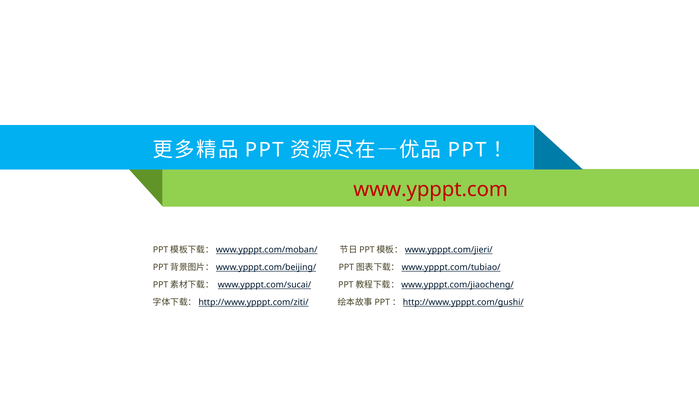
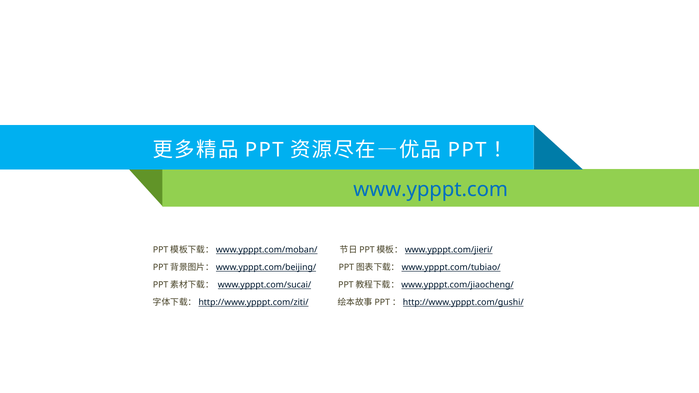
www.ypppt.com colour: red -> blue (431, 189)
